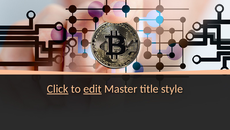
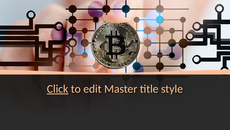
edit underline: present -> none (93, 89)
